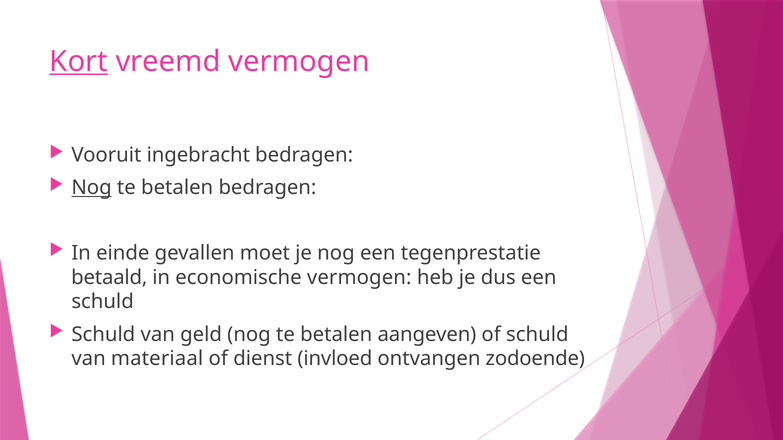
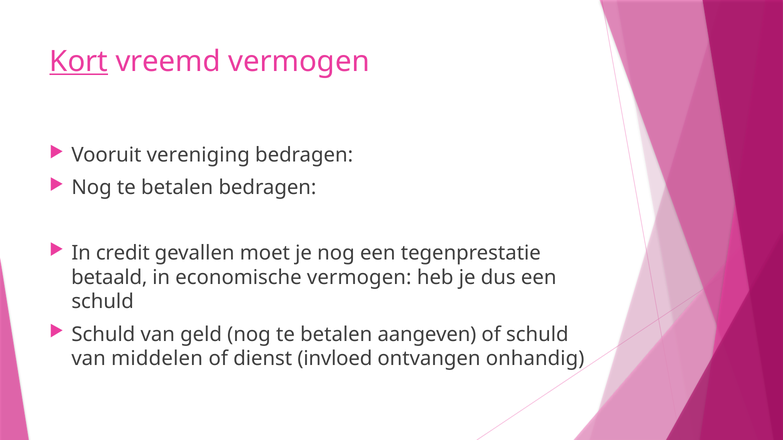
ingebracht: ingebracht -> vereniging (198, 155)
Nog underline: present -> none (92, 188)
einde: einde -> credit (123, 253)
materiaal: materiaal -> middelen (157, 359)
zodoende: zodoende -> onhandig (535, 359)
